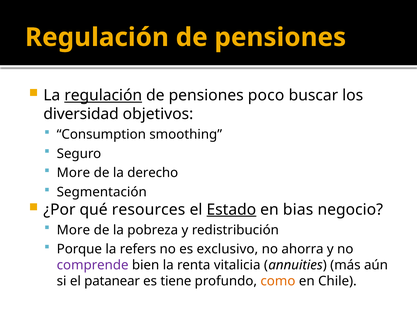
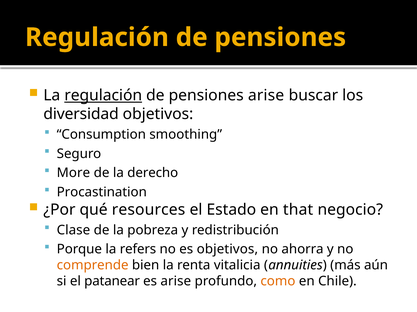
pensiones poco: poco -> arise (266, 96)
Segmentación: Segmentación -> Procastination (102, 193)
Estado underline: present -> none (231, 210)
bias: bias -> that (298, 210)
More: More -> Clase (73, 231)
es exclusivo: exclusivo -> objetivos (227, 250)
comprende colour: purple -> orange (93, 266)
es tiene: tiene -> arise (176, 282)
